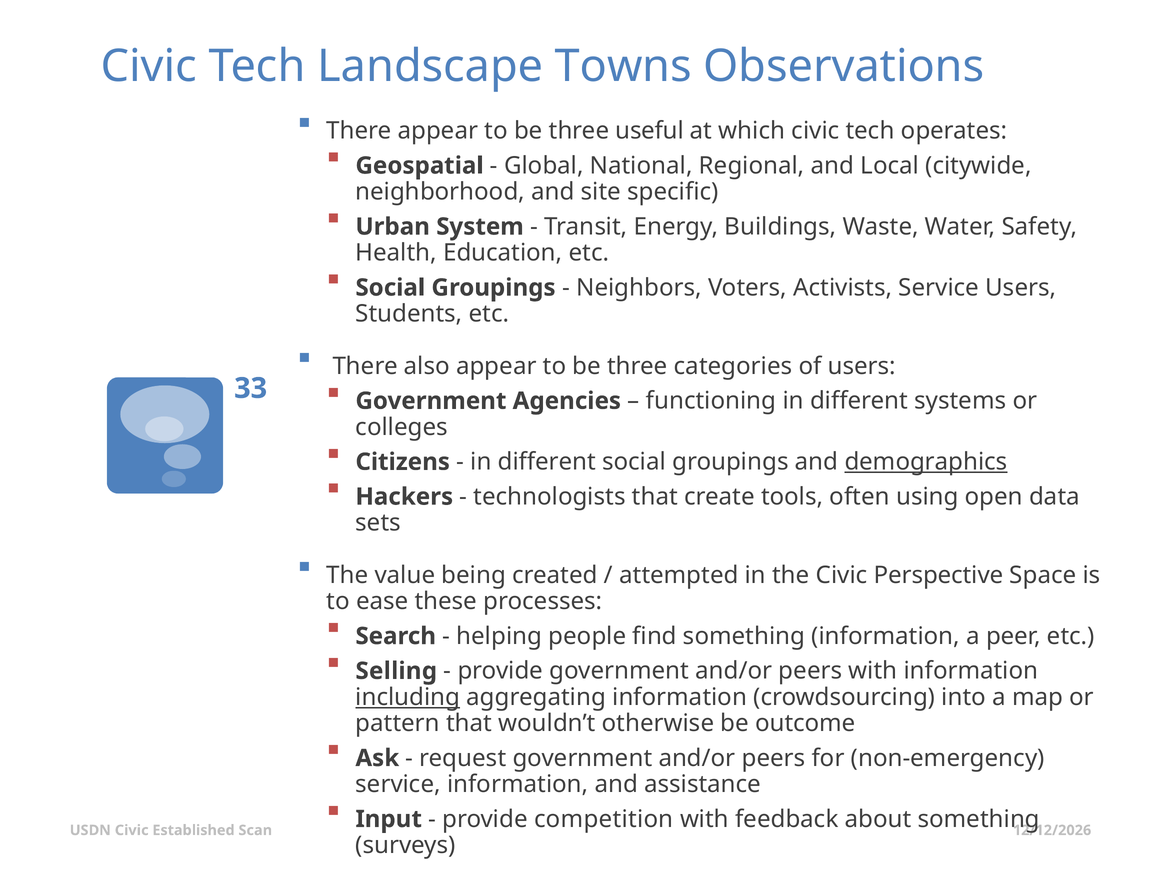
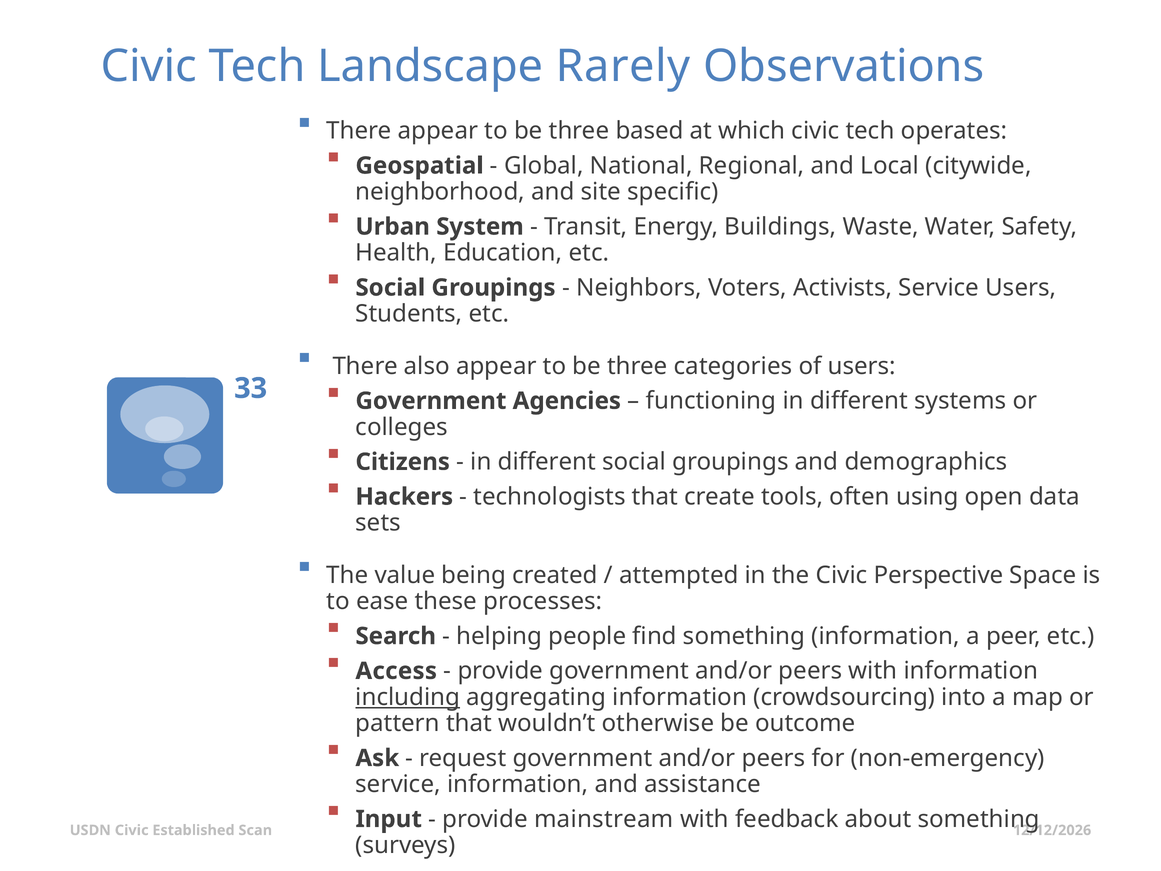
Towns: Towns -> Rarely (623, 66)
useful: useful -> based (650, 131)
demographics underline: present -> none (926, 462)
Selling: Selling -> Access (396, 671)
competition: competition -> mainstream (604, 819)
